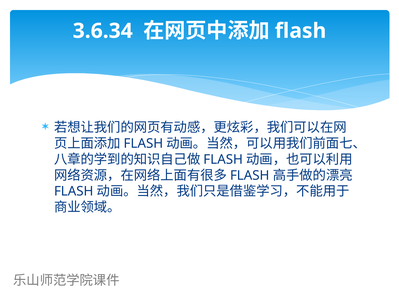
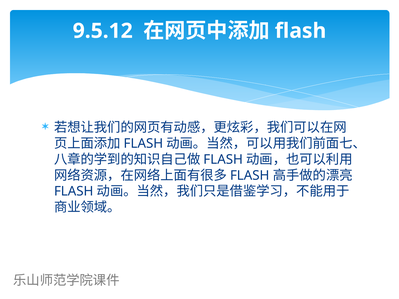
3.6.34: 3.6.34 -> 9.5.12 (103, 31)
